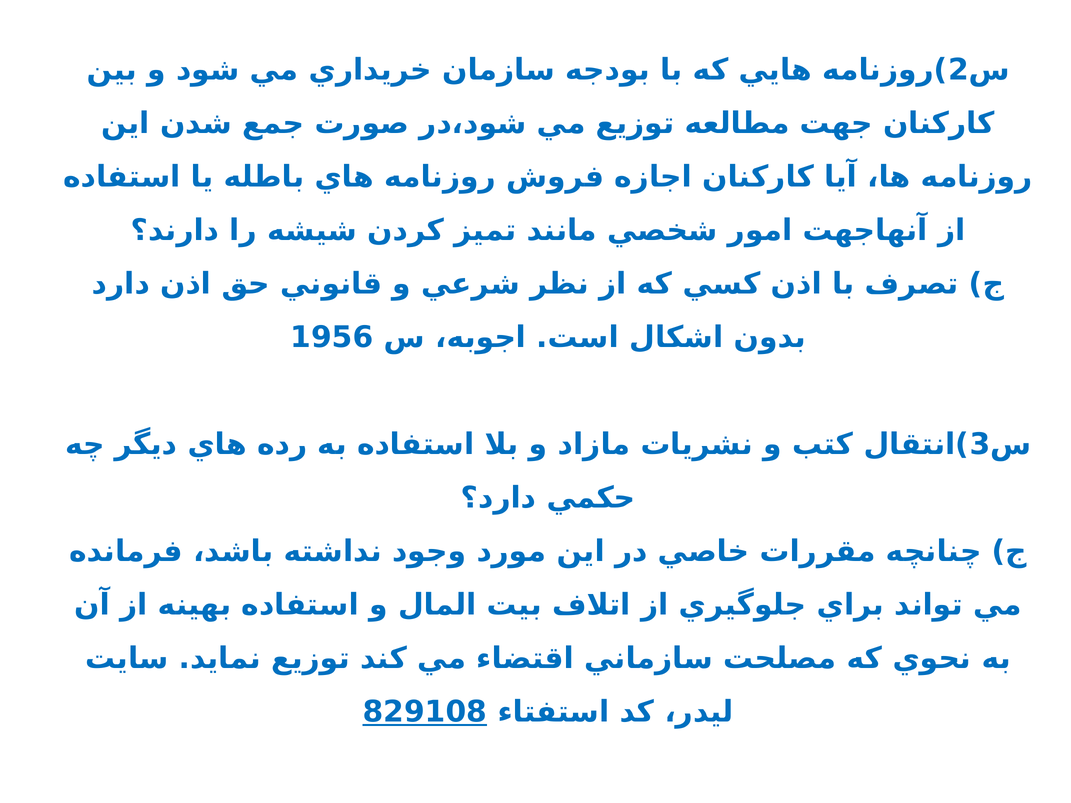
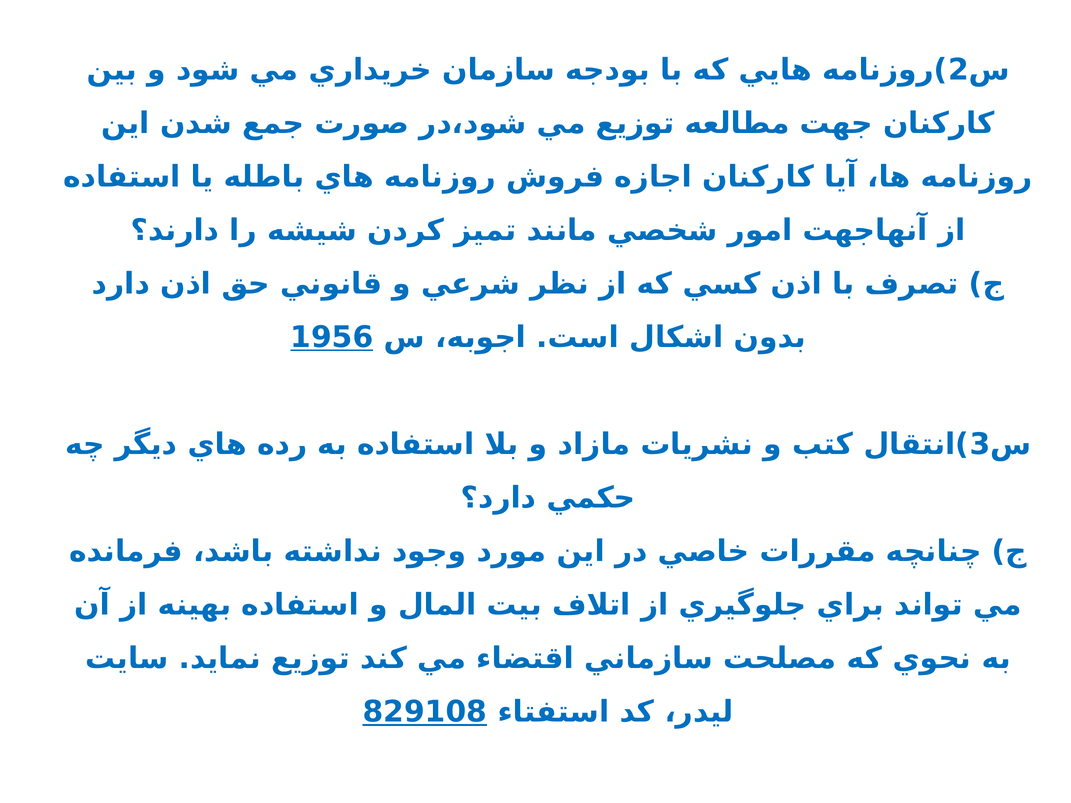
1956 underline: none -> present (332, 338)
